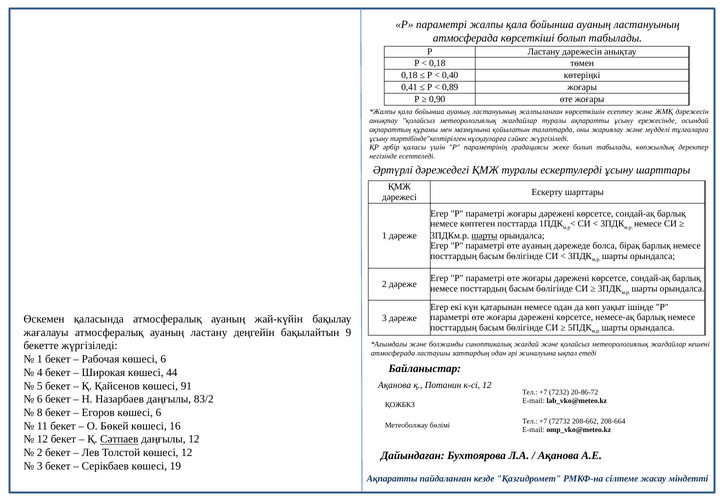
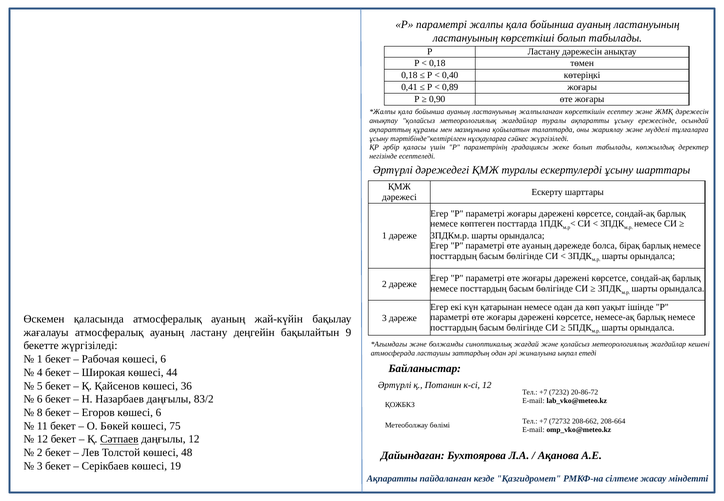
атмосферада: атмосферада -> ластануының (466, 38)
шарты underline: present -> none (484, 236)
Ақанова: Ақанова -> Әртүрлі (395, 385)
91: 91 -> 36 (186, 386)
16: 16 -> 75 (175, 426)
көшесі 12: 12 -> 48 (187, 453)
